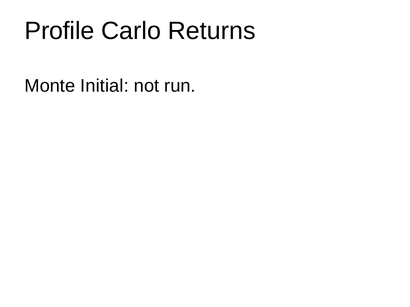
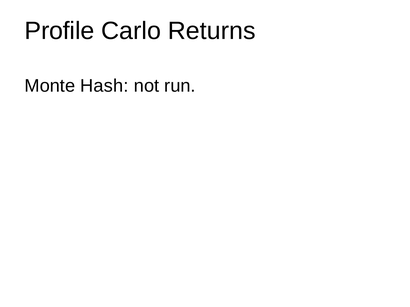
Initial: Initial -> Hash (104, 86)
